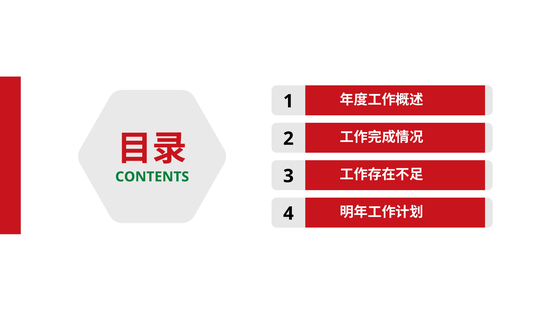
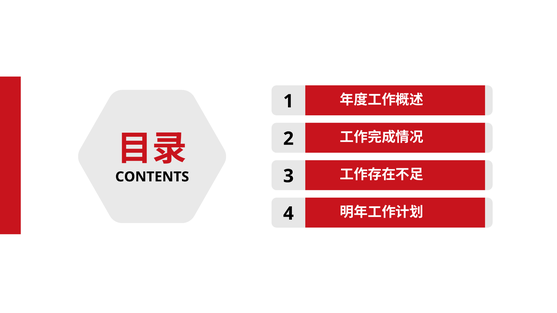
CONTENTS colour: green -> black (152, 177)
